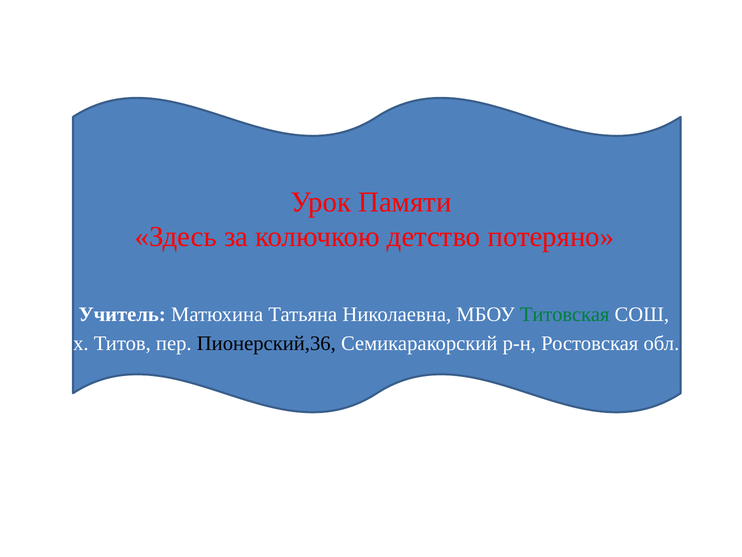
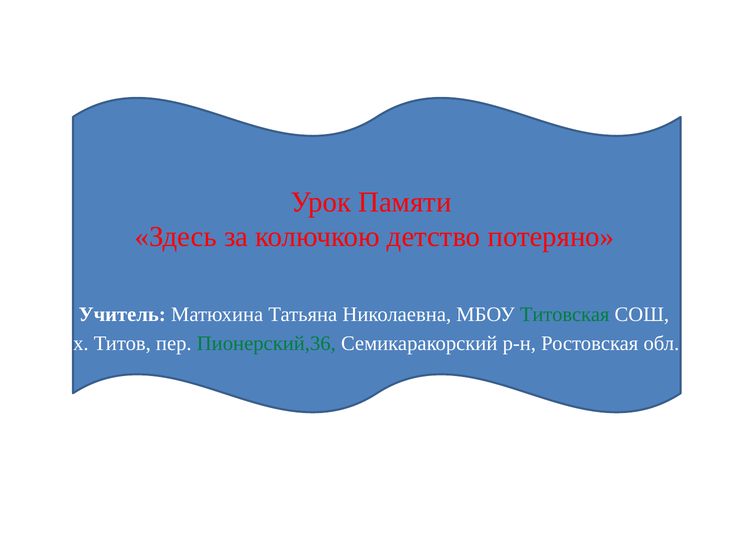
Пионерский,36 colour: black -> green (266, 343)
